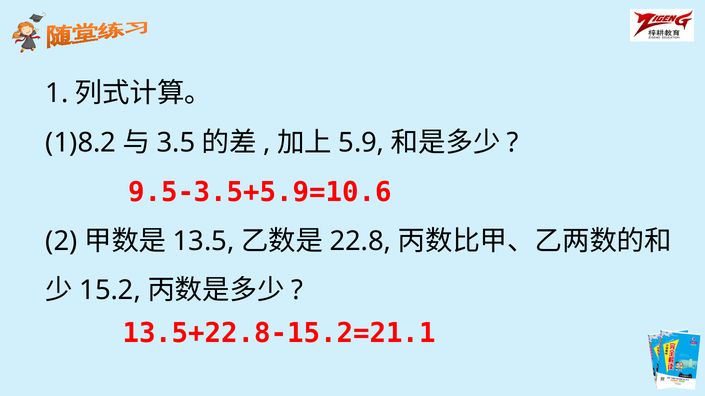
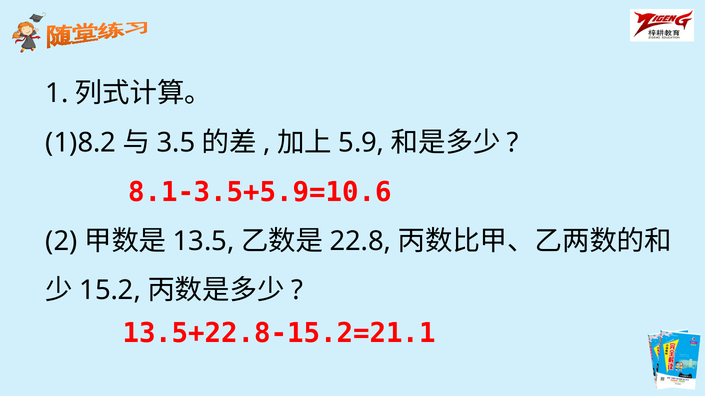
9.5-3.5+5.9=10.6: 9.5-3.5+5.9=10.6 -> 8.1-3.5+5.9=10.6 (260, 193)
